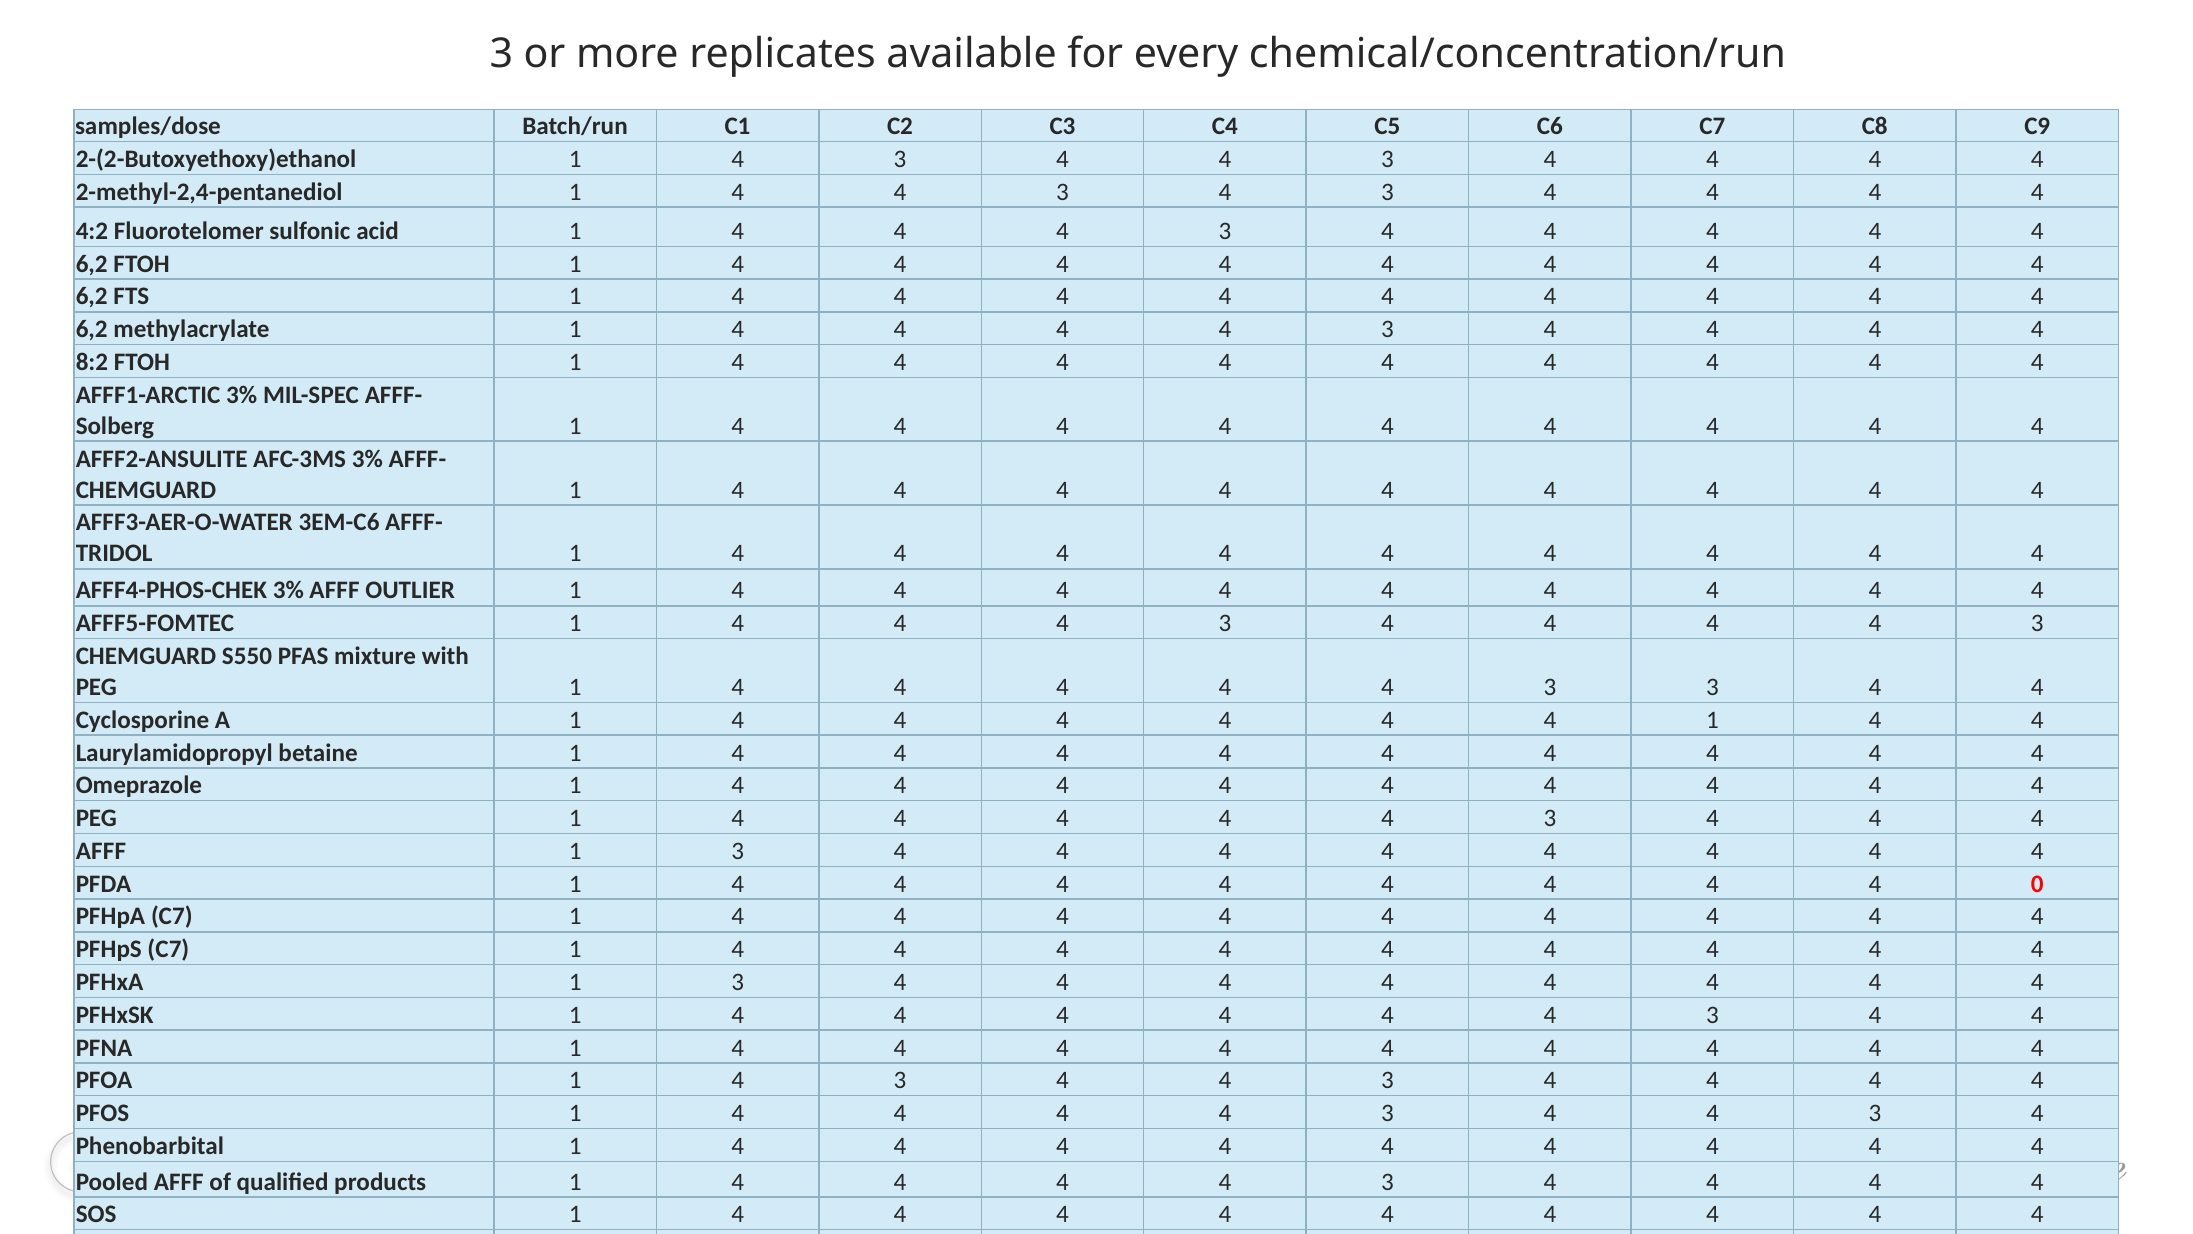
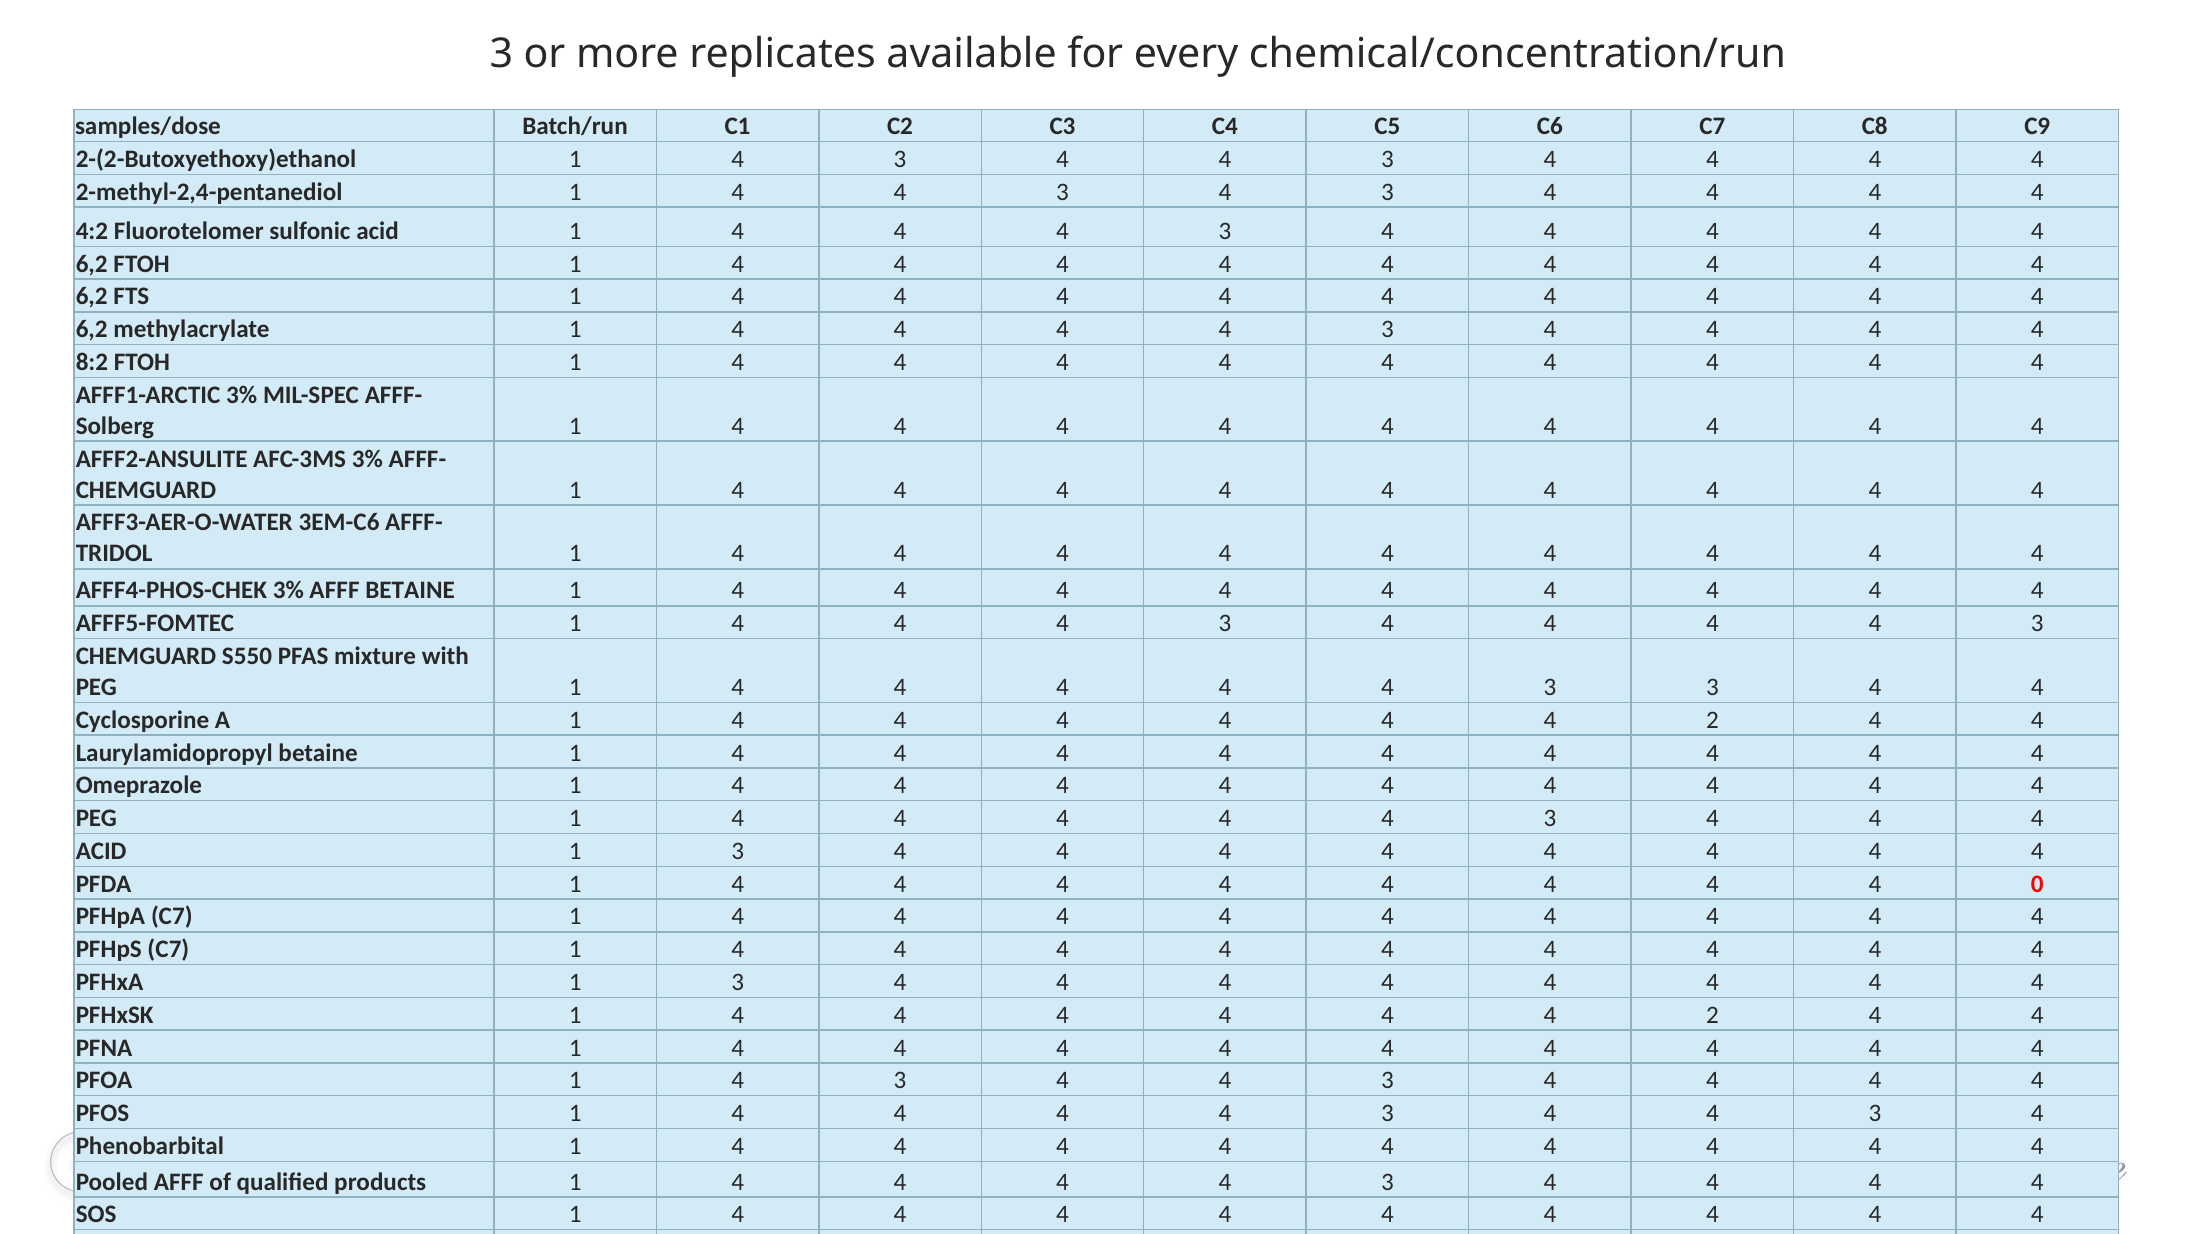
AFFF OUTLIER: OUTLIER -> BETAINE (410, 590)
1: 1 -> 2 (1712, 720)
AFFF: AFFF -> ACID (101, 851)
3: 3 -> 2 (1712, 1015)
